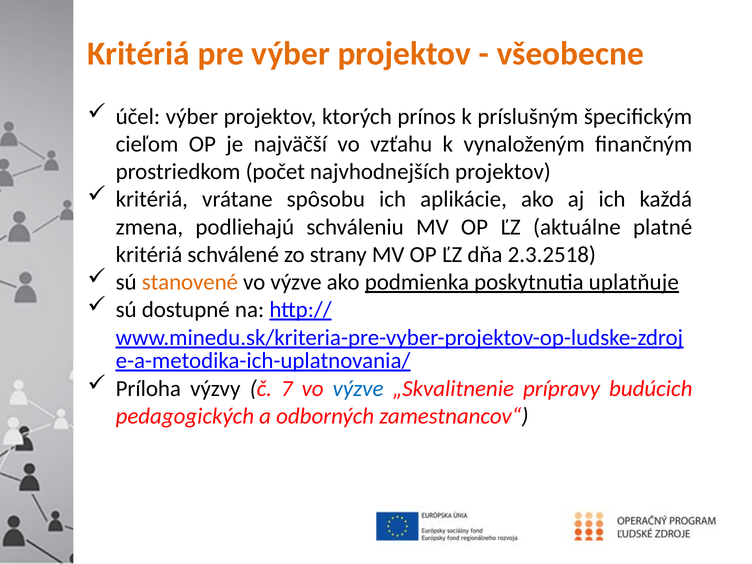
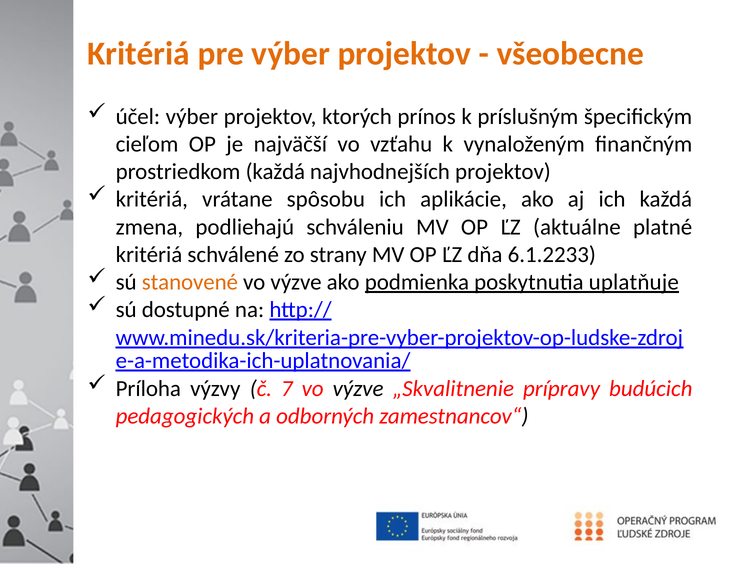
prostriedkom počet: počet -> každá (275, 172)
2.3.2518: 2.3.2518 -> 6.1.2233 (552, 255)
výzve colour: blue -> black (358, 389)
